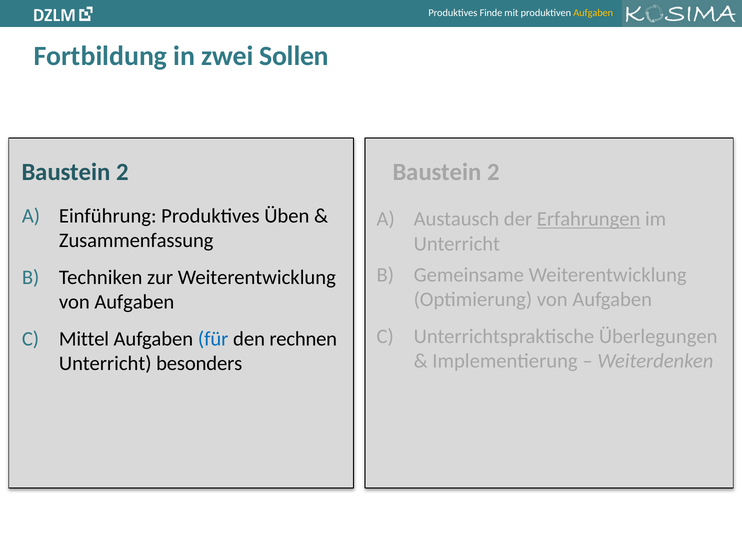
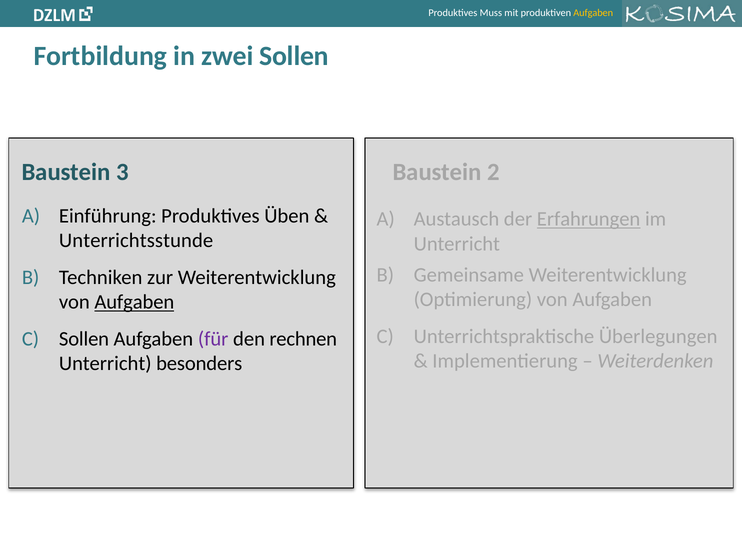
Finde: Finde -> Muss (491, 13)
2: 2 -> 3 (122, 172)
Zusammenfassung: Zusammenfassung -> Unterrichtsstunde (136, 241)
Aufgaben underline: none -> present (134, 302)
Mittel: Mittel -> Sollen (84, 339)
für colour: blue -> purple (213, 339)
